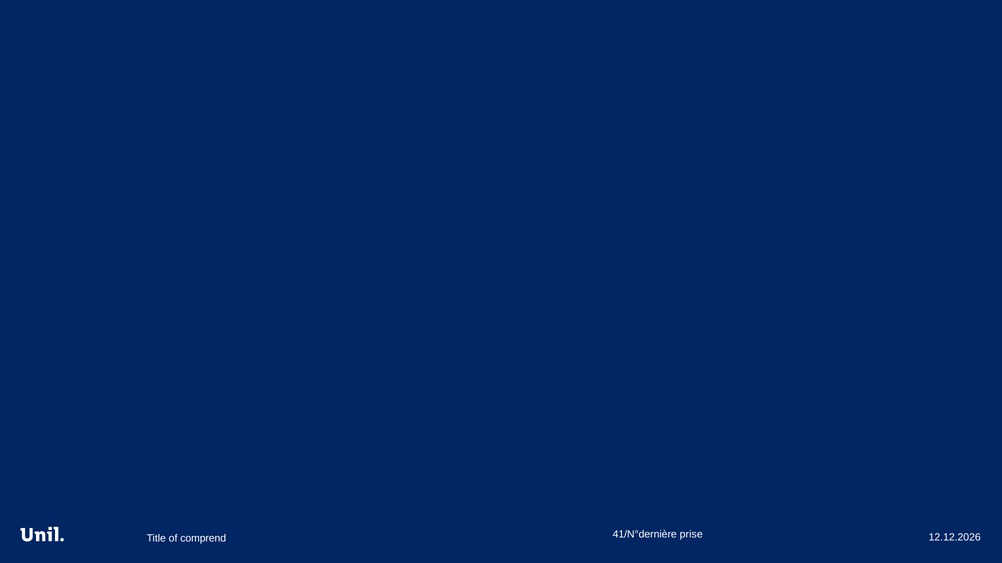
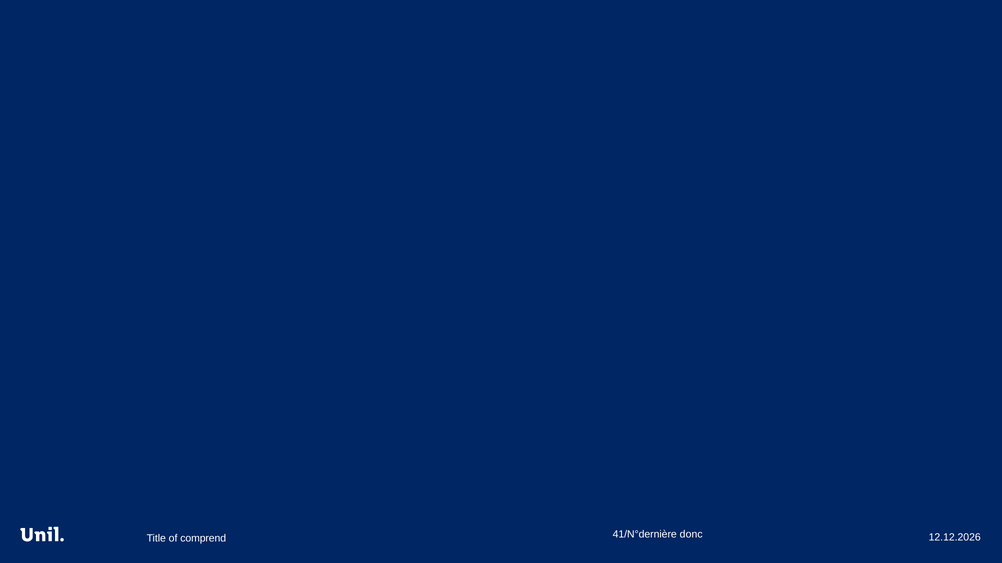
prise: prise -> donc (691, 535)
